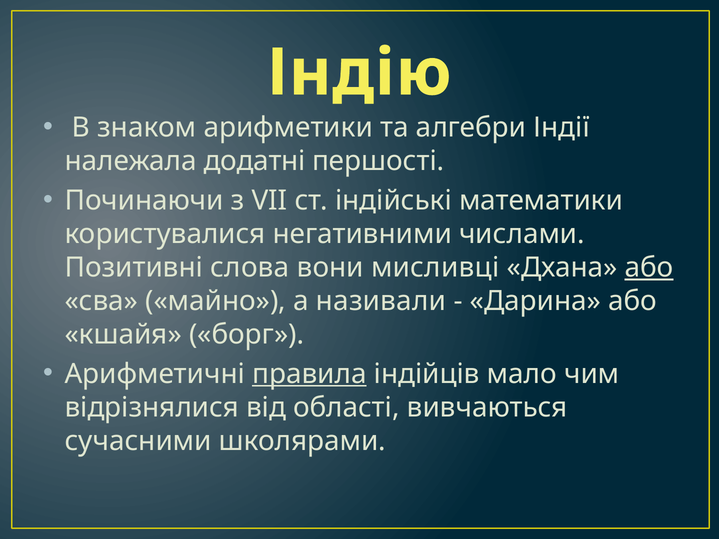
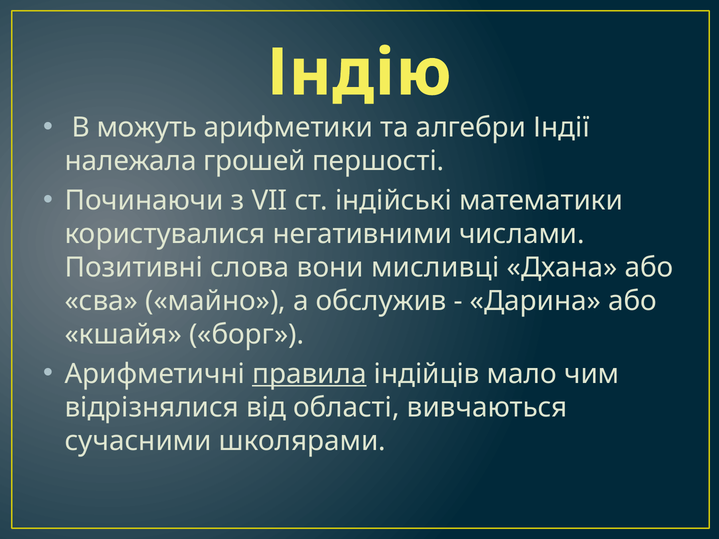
знаком: знаком -> можуть (147, 128)
додатні: додатні -> грошей (255, 161)
або underline: present -> none (649, 268)
називали: називали -> обслужив (381, 301)
